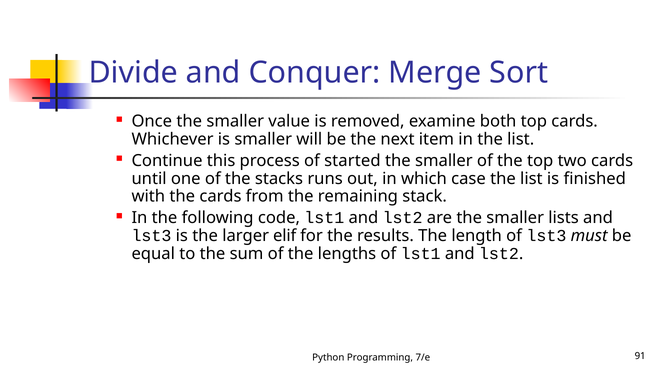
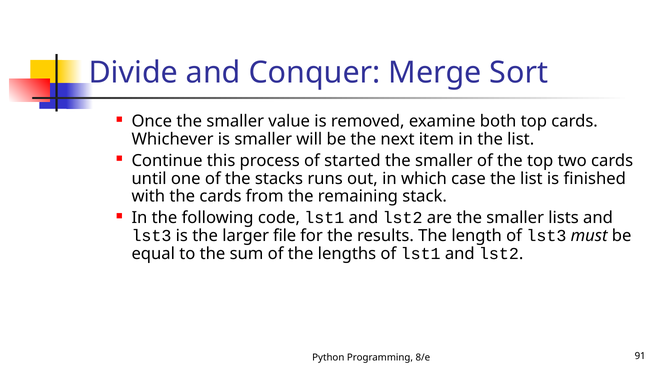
elif: elif -> file (285, 236)
7/e: 7/e -> 8/e (423, 358)
